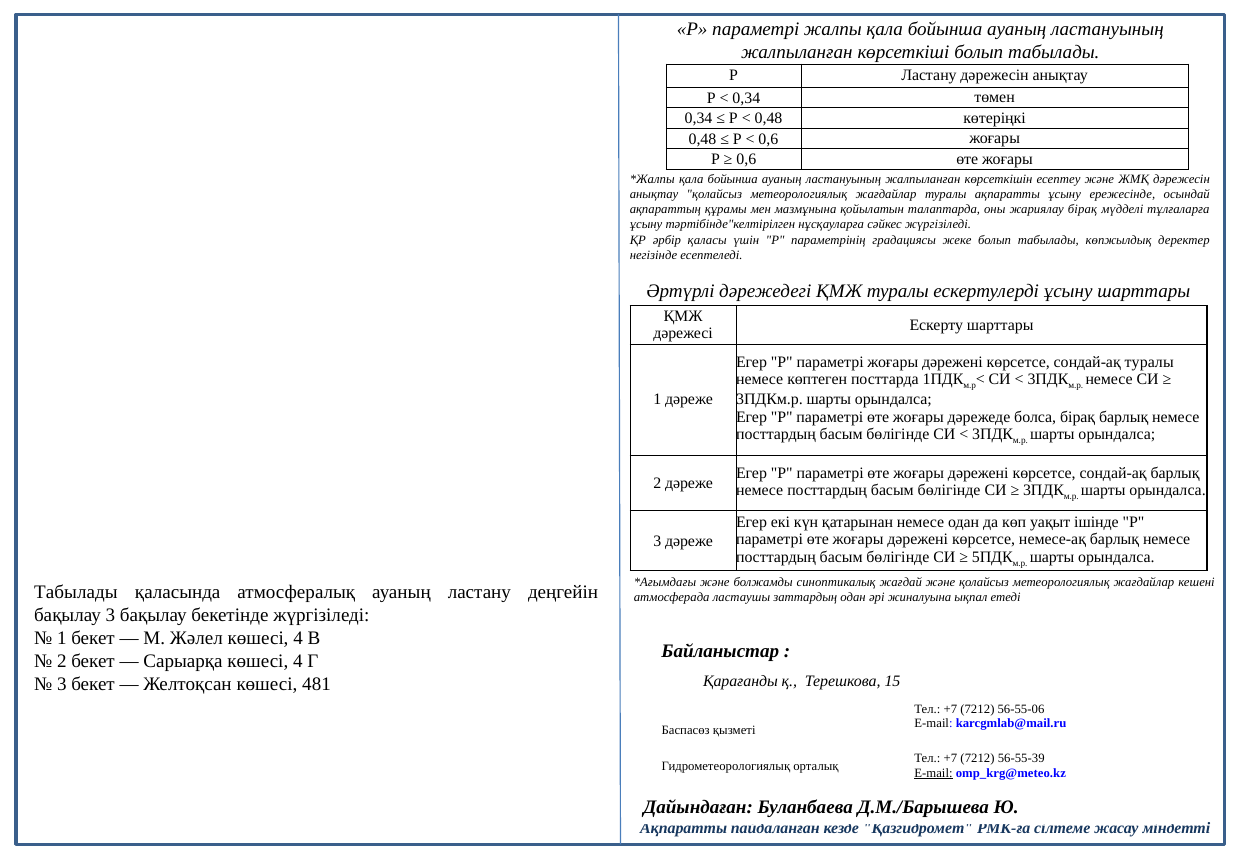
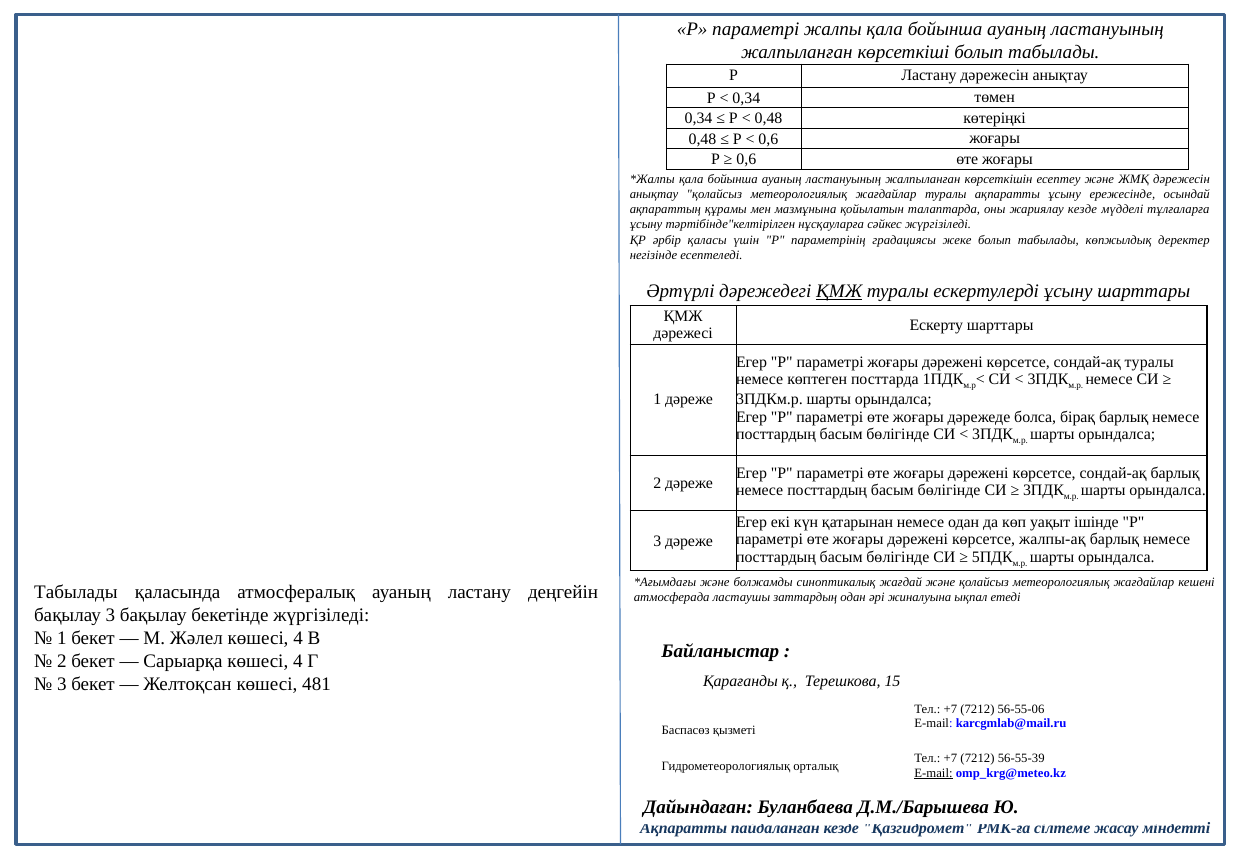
жариялау бірақ: бірақ -> кезде (1082, 210)
ҚМЖ underline: none -> present (839, 292)
немесе-ақ: немесе-ақ -> жалпы-ақ (1052, 540)
